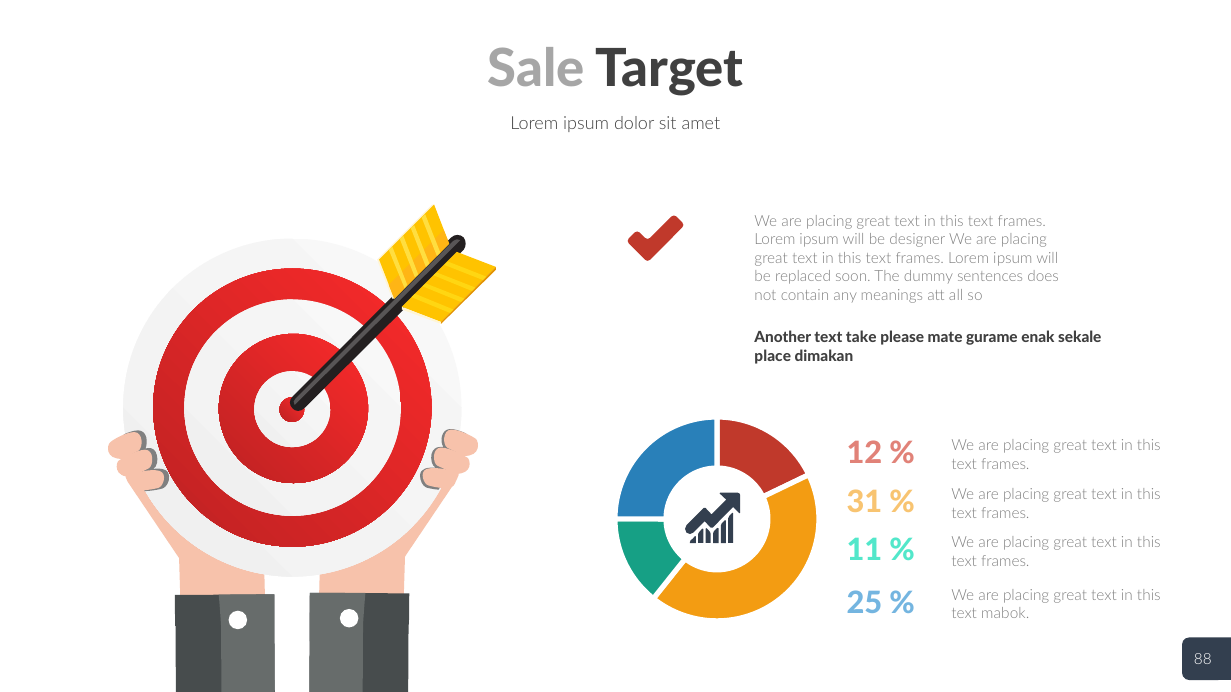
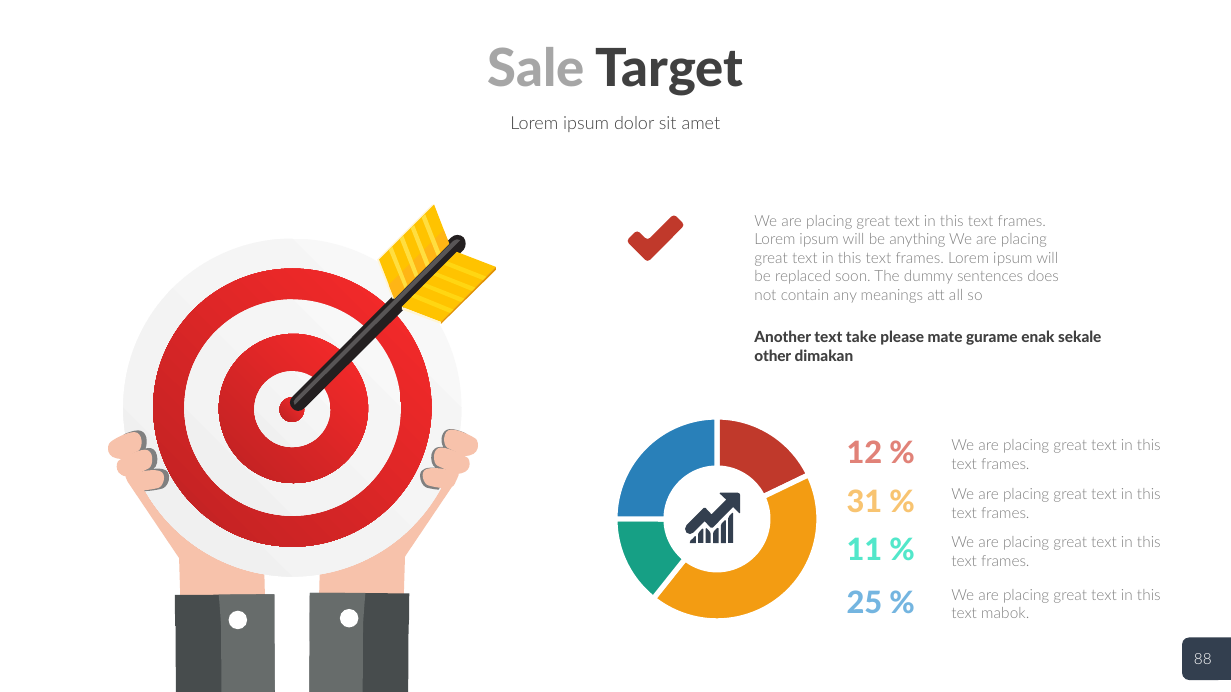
designer: designer -> anything (917, 240)
place: place -> other (773, 356)
